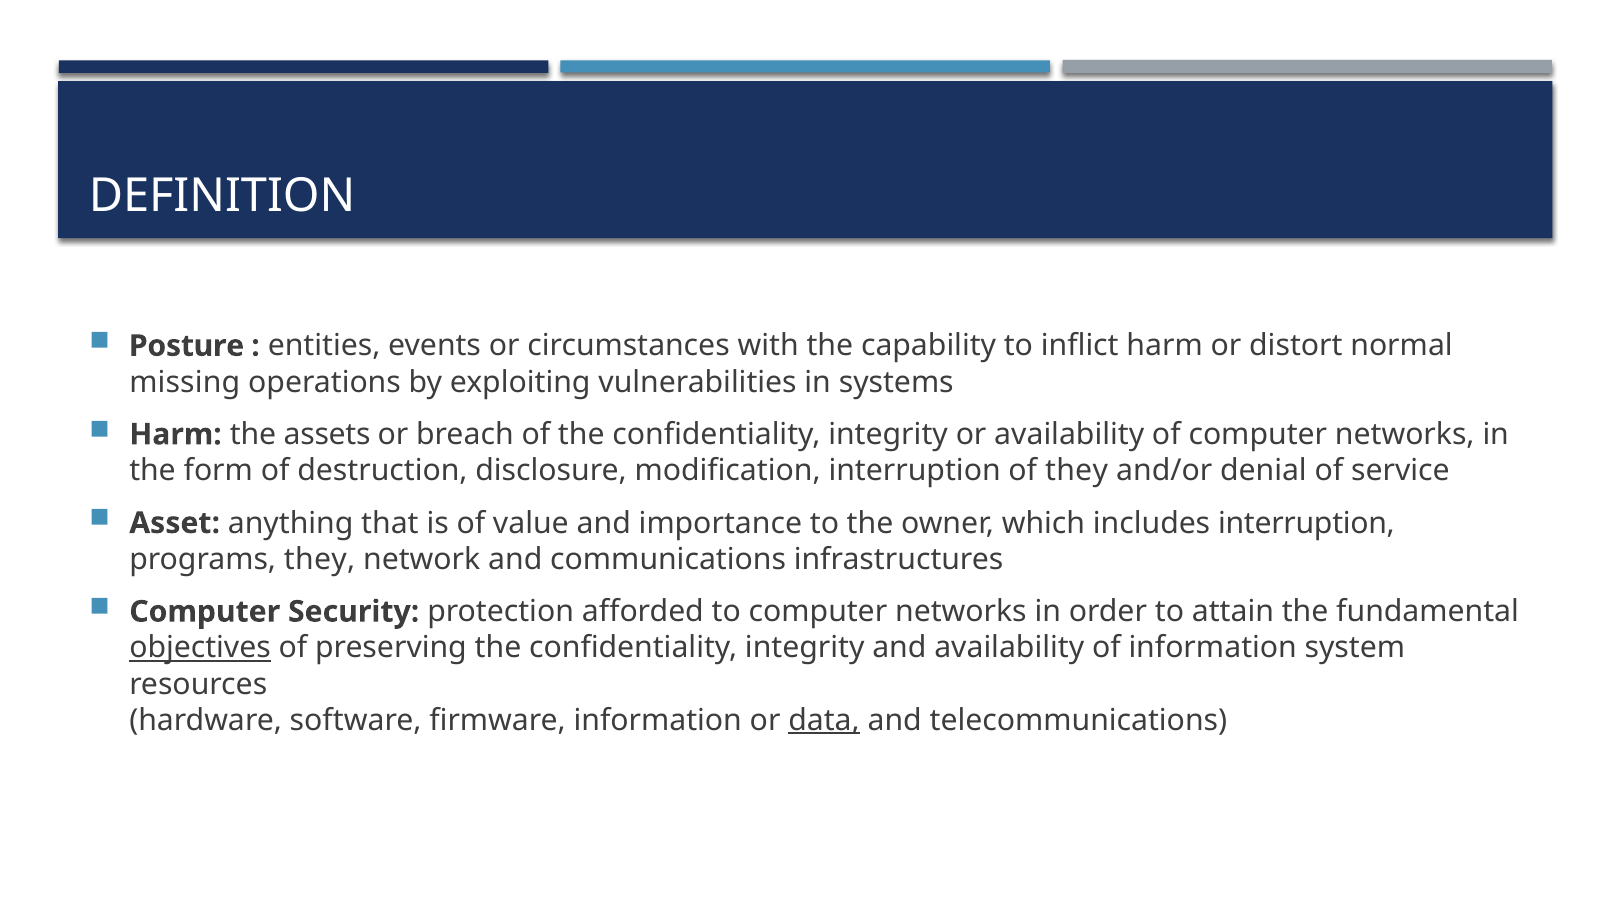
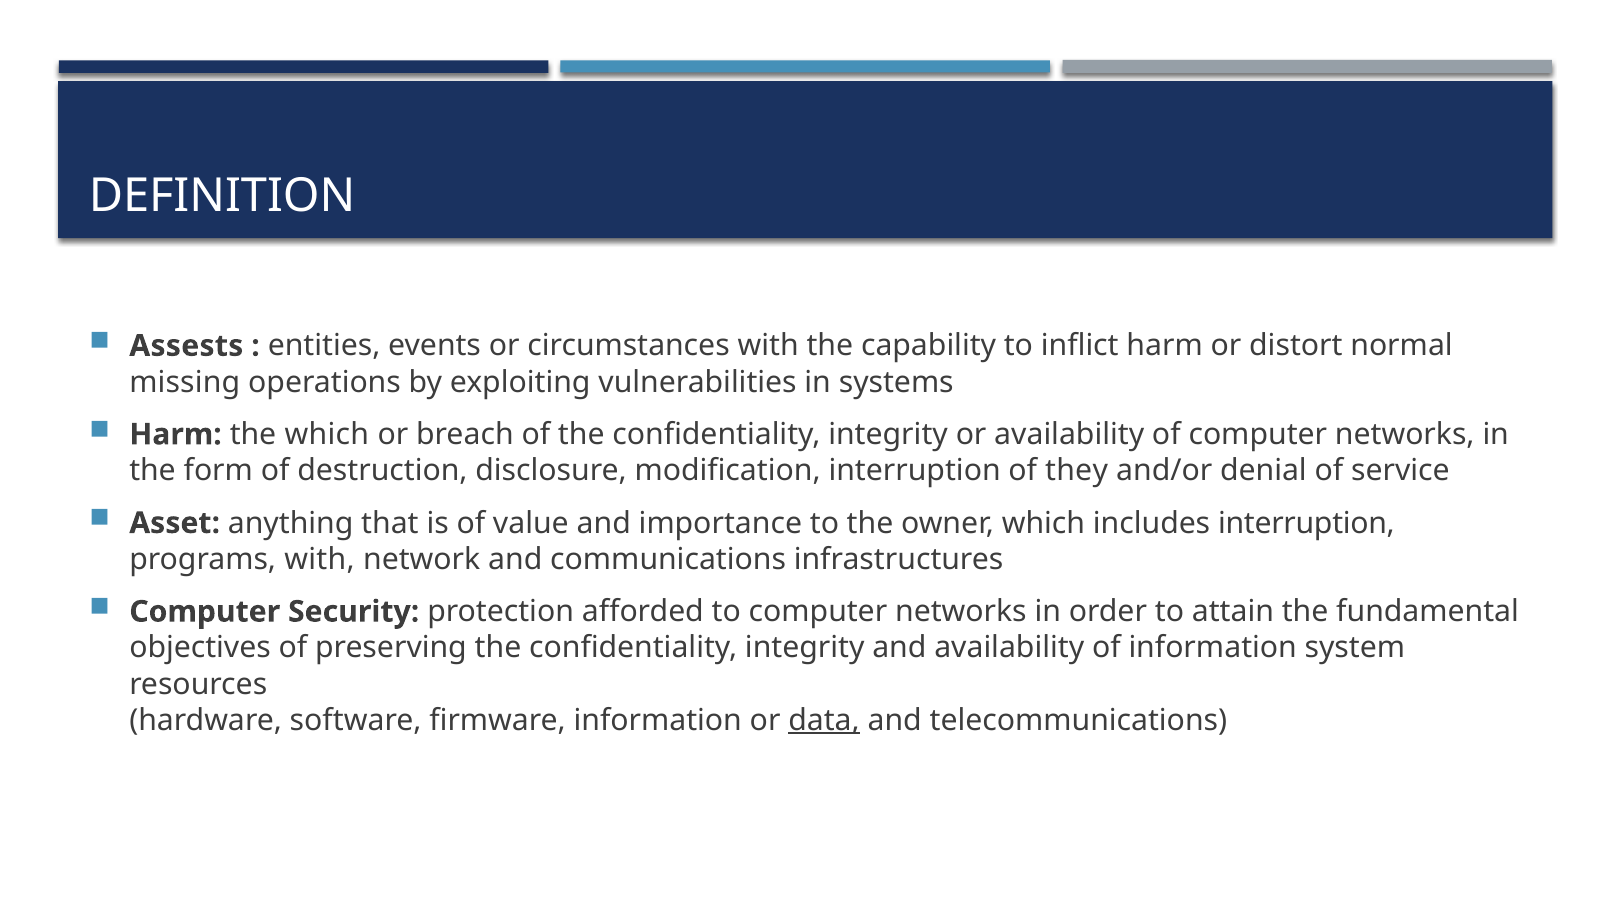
Posture: Posture -> Assests (186, 346)
the assets: assets -> which (327, 435)
programs they: they -> with (319, 559)
objectives underline: present -> none (200, 648)
